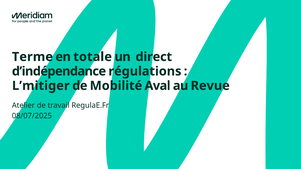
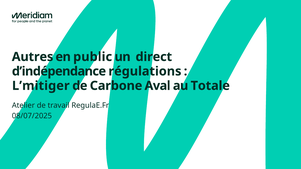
Terme: Terme -> Autres (33, 57)
totale: totale -> public (93, 57)
Mobilité: Mobilité -> Carbone (116, 86)
Revue: Revue -> Totale (210, 86)
